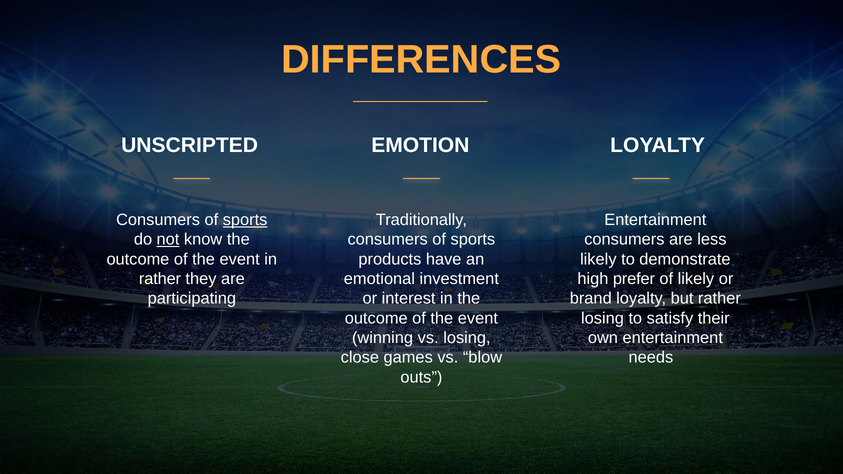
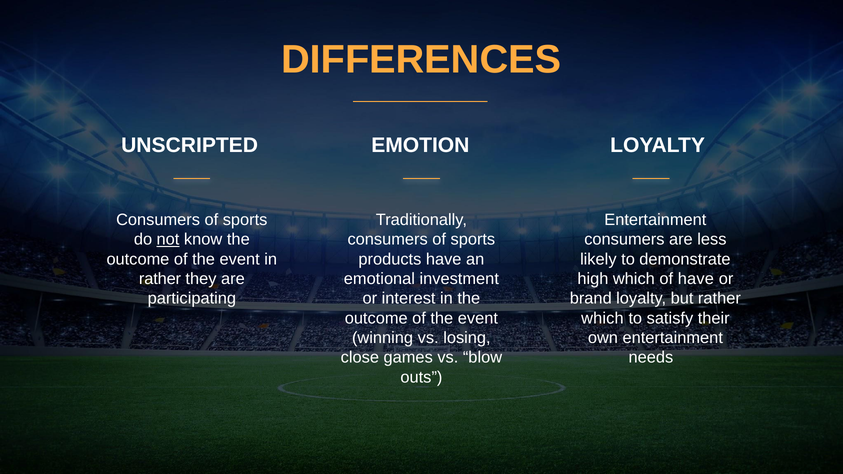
sports underline: present -> none (245, 220)
high prefer: prefer -> which (634, 279)
of likely: likely -> have (696, 279)
losing: losing -> which (602, 318)
